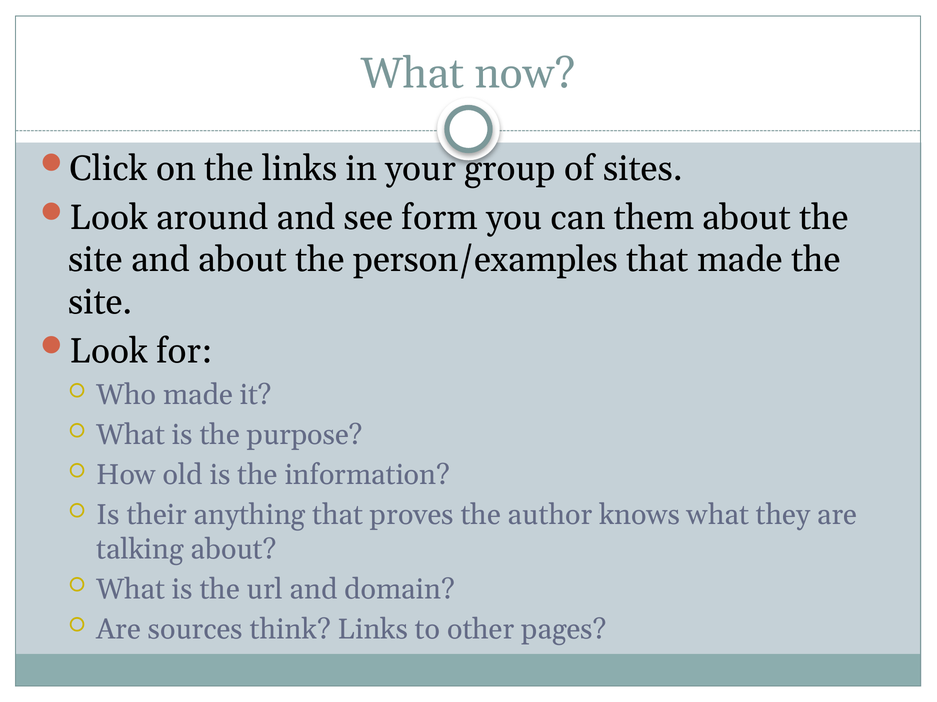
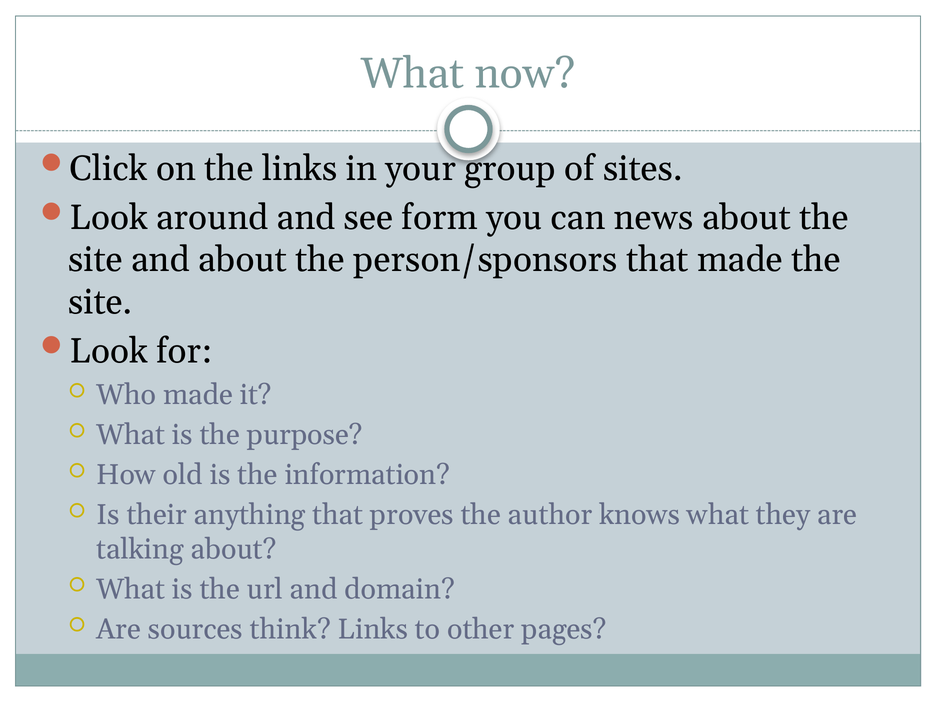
them: them -> news (654, 218)
person/examples: person/examples -> person/sponsors (485, 260)
